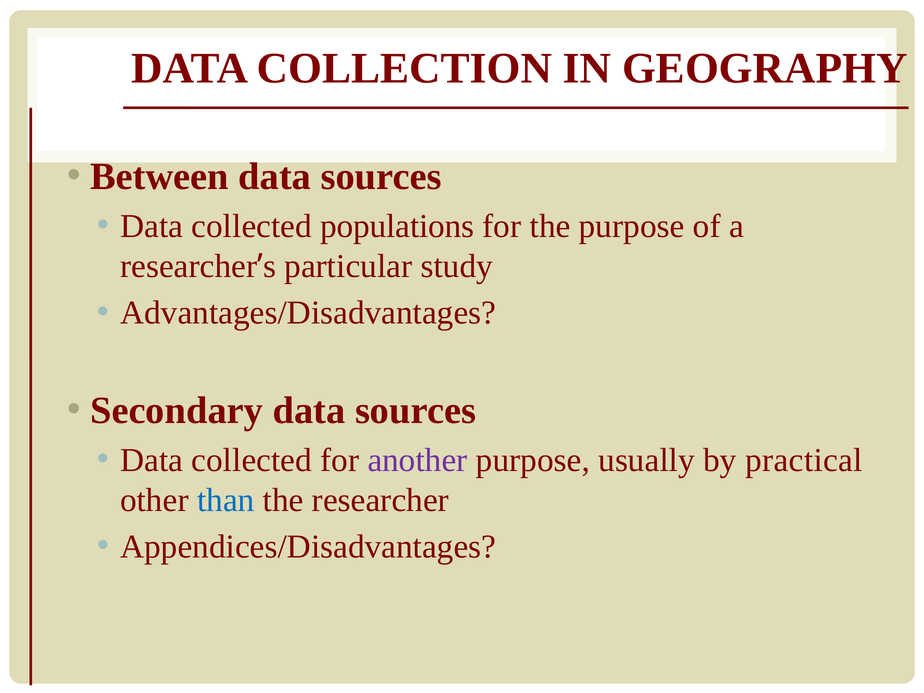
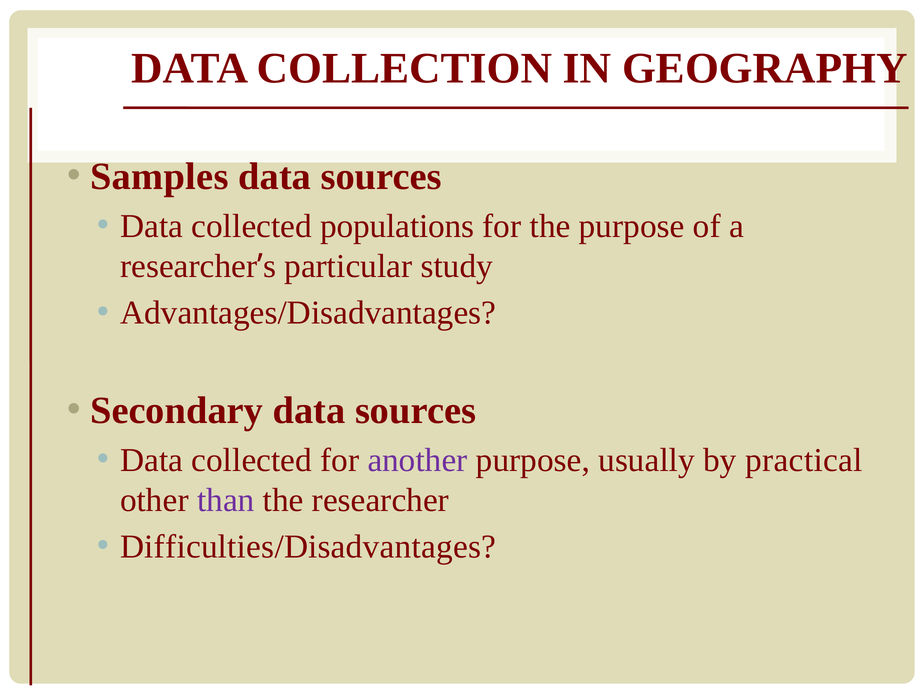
Between: Between -> Samples (159, 177)
than colour: blue -> purple (226, 500)
Appendices/Disadvantages: Appendices/Disadvantages -> Difficulties/Disadvantages (308, 547)
